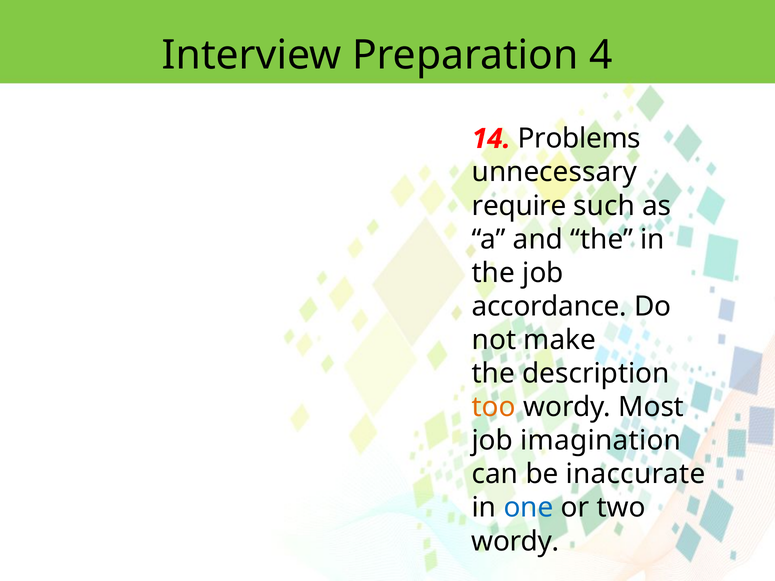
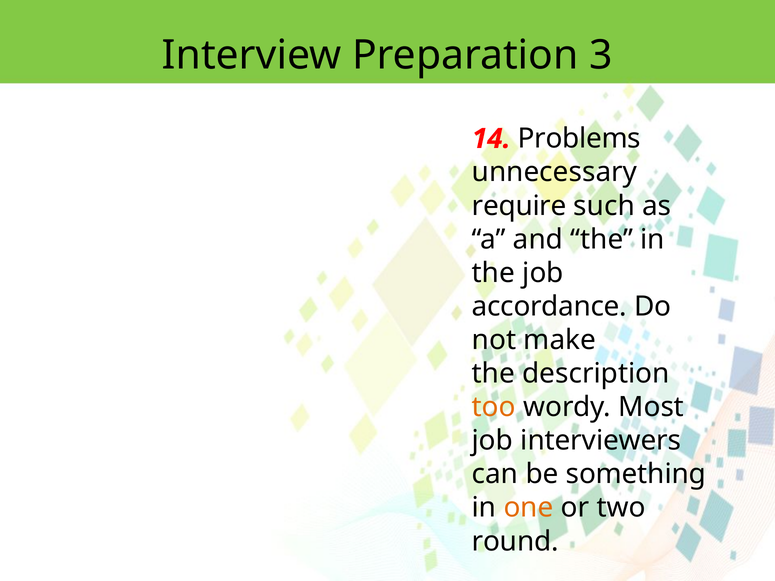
4: 4 -> 3 (601, 55)
imagination: imagination -> interviewers (601, 441)
inaccurate: inaccurate -> something (636, 474)
one colour: blue -> orange (529, 508)
wordy: wordy -> round (515, 542)
